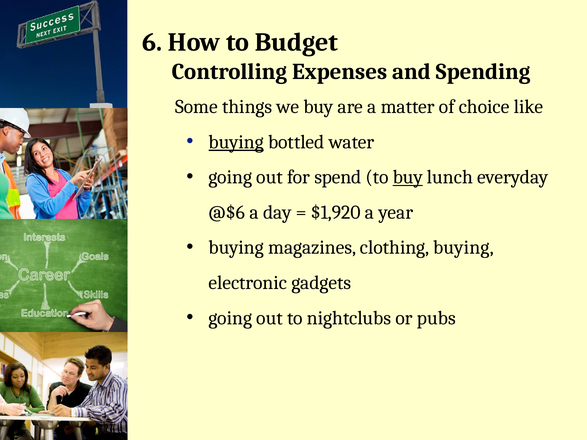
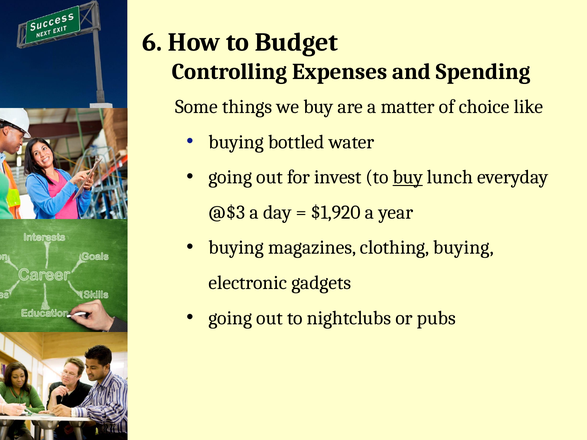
buying underline: present -> none (236, 142)
spend: spend -> invest (338, 177)
@$6: @$6 -> @$3 (227, 212)
